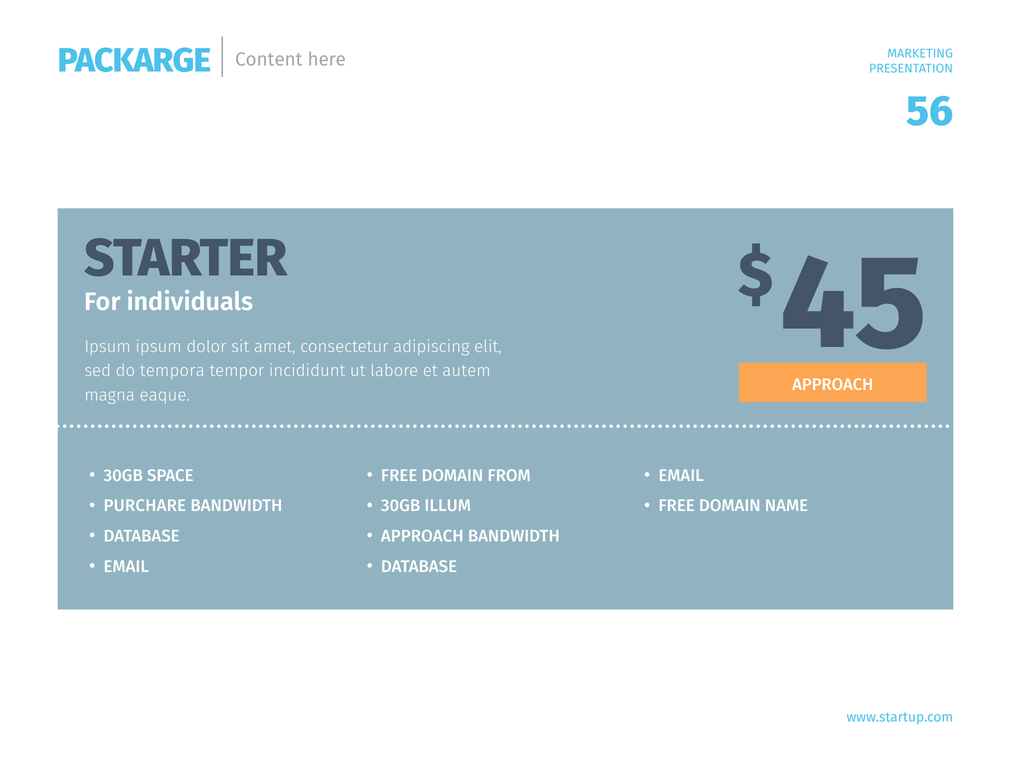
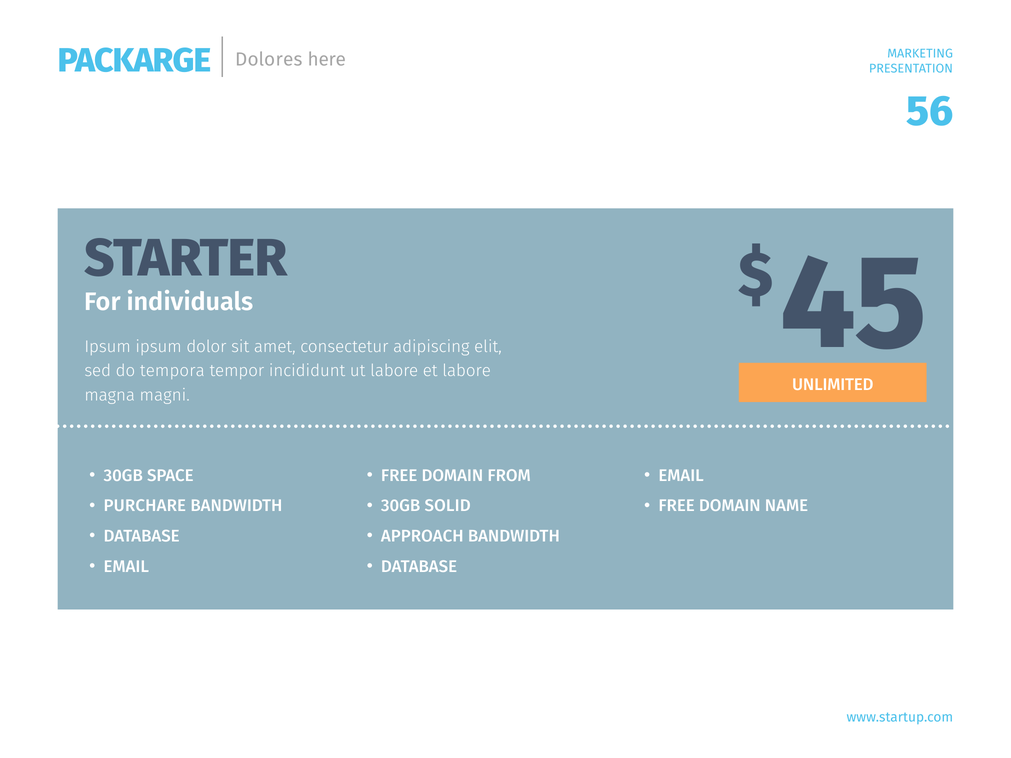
Content: Content -> Dolores (269, 60)
et autem: autem -> labore (467, 371)
APPROACH: APPROACH -> UNLIMITED (833, 385)
eaque: eaque -> magni (165, 395)
ILLUM: ILLUM -> SOLID (448, 506)
